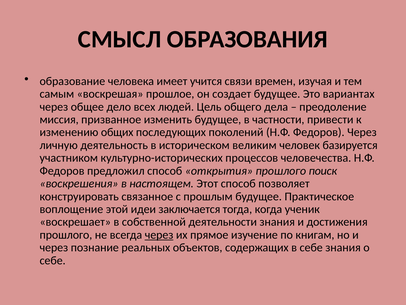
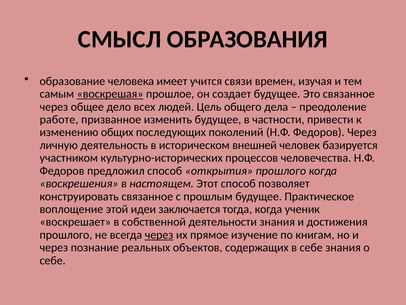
воскрешая underline: none -> present (110, 94)
Это вариантах: вариантах -> связанное (349, 94)
миссия: миссия -> работе (59, 119)
великим: великим -> внешней (255, 145)
прошлого поиск: поиск -> когда (323, 171)
